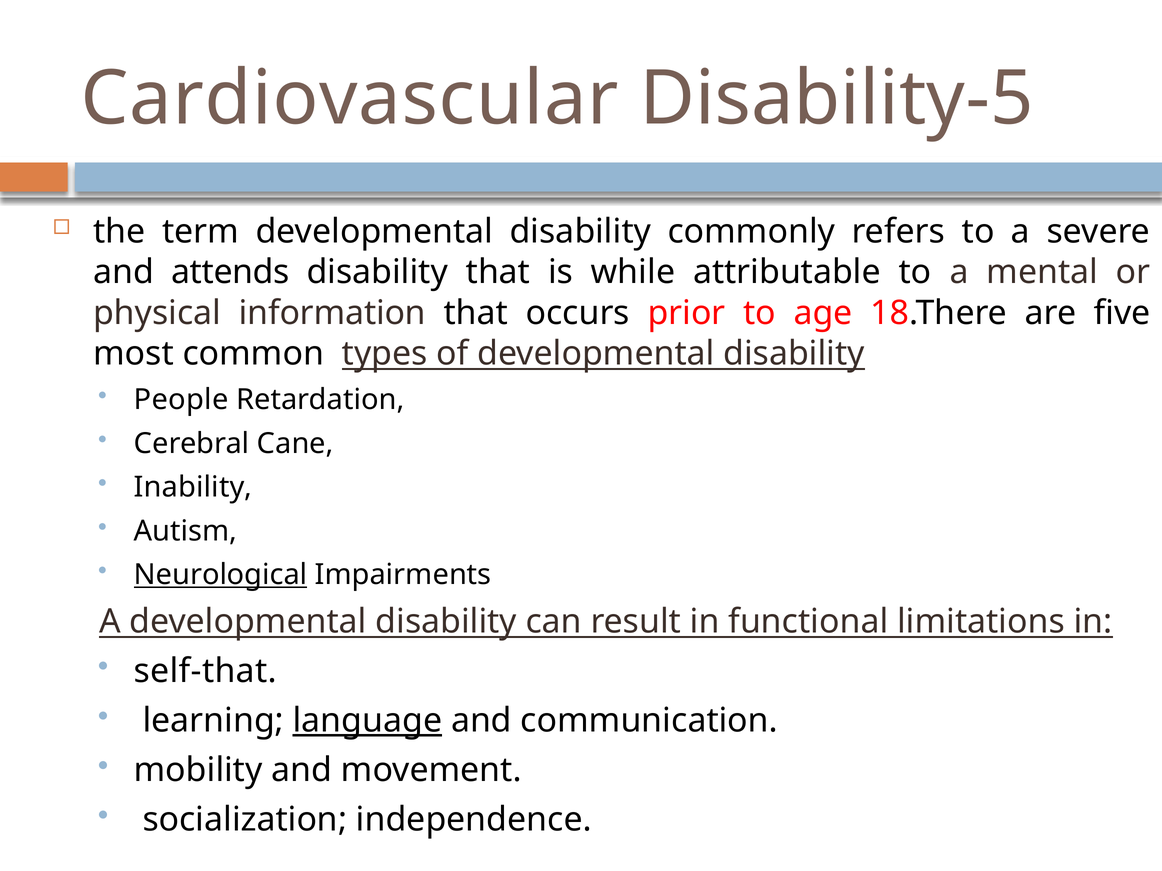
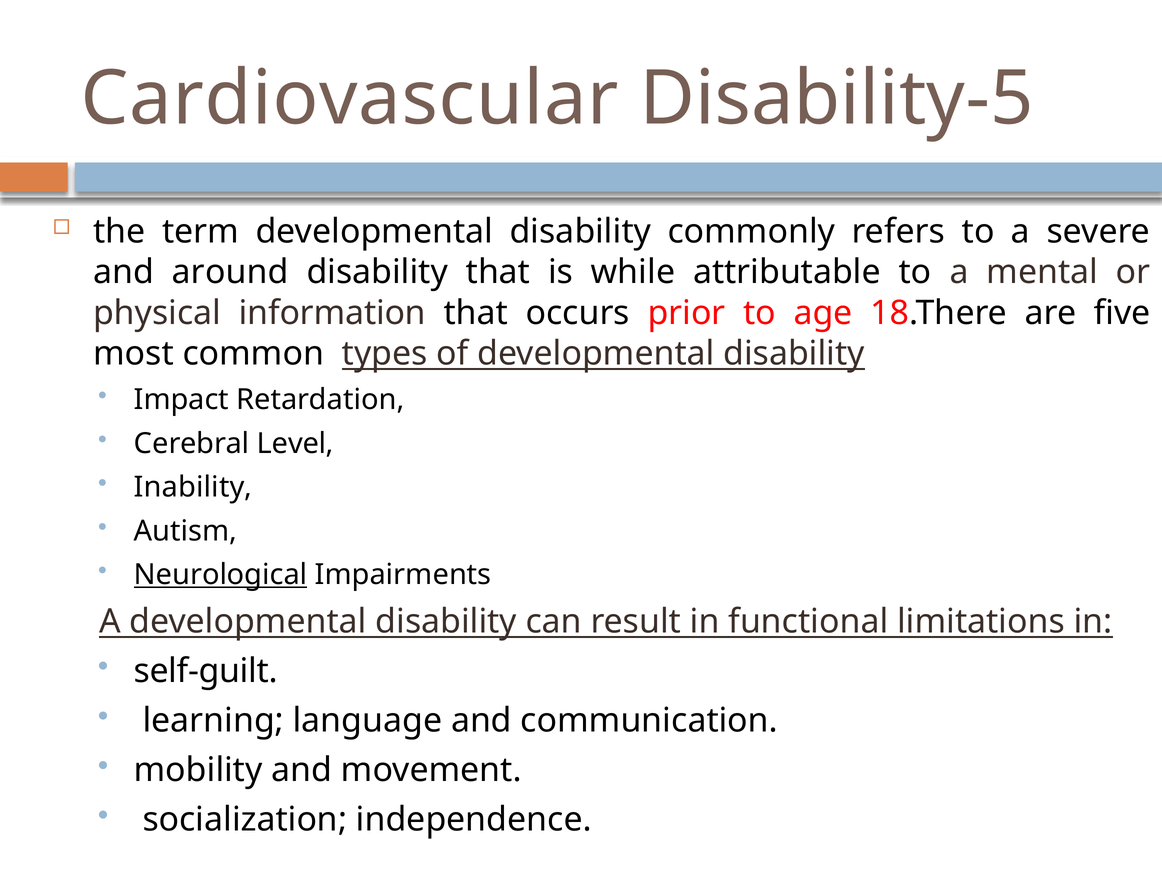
attends: attends -> around (230, 272)
People: People -> Impact (181, 400)
Cane: Cane -> Level (295, 444)
self-that: self-that -> self-guilt (206, 672)
language underline: present -> none (367, 721)
